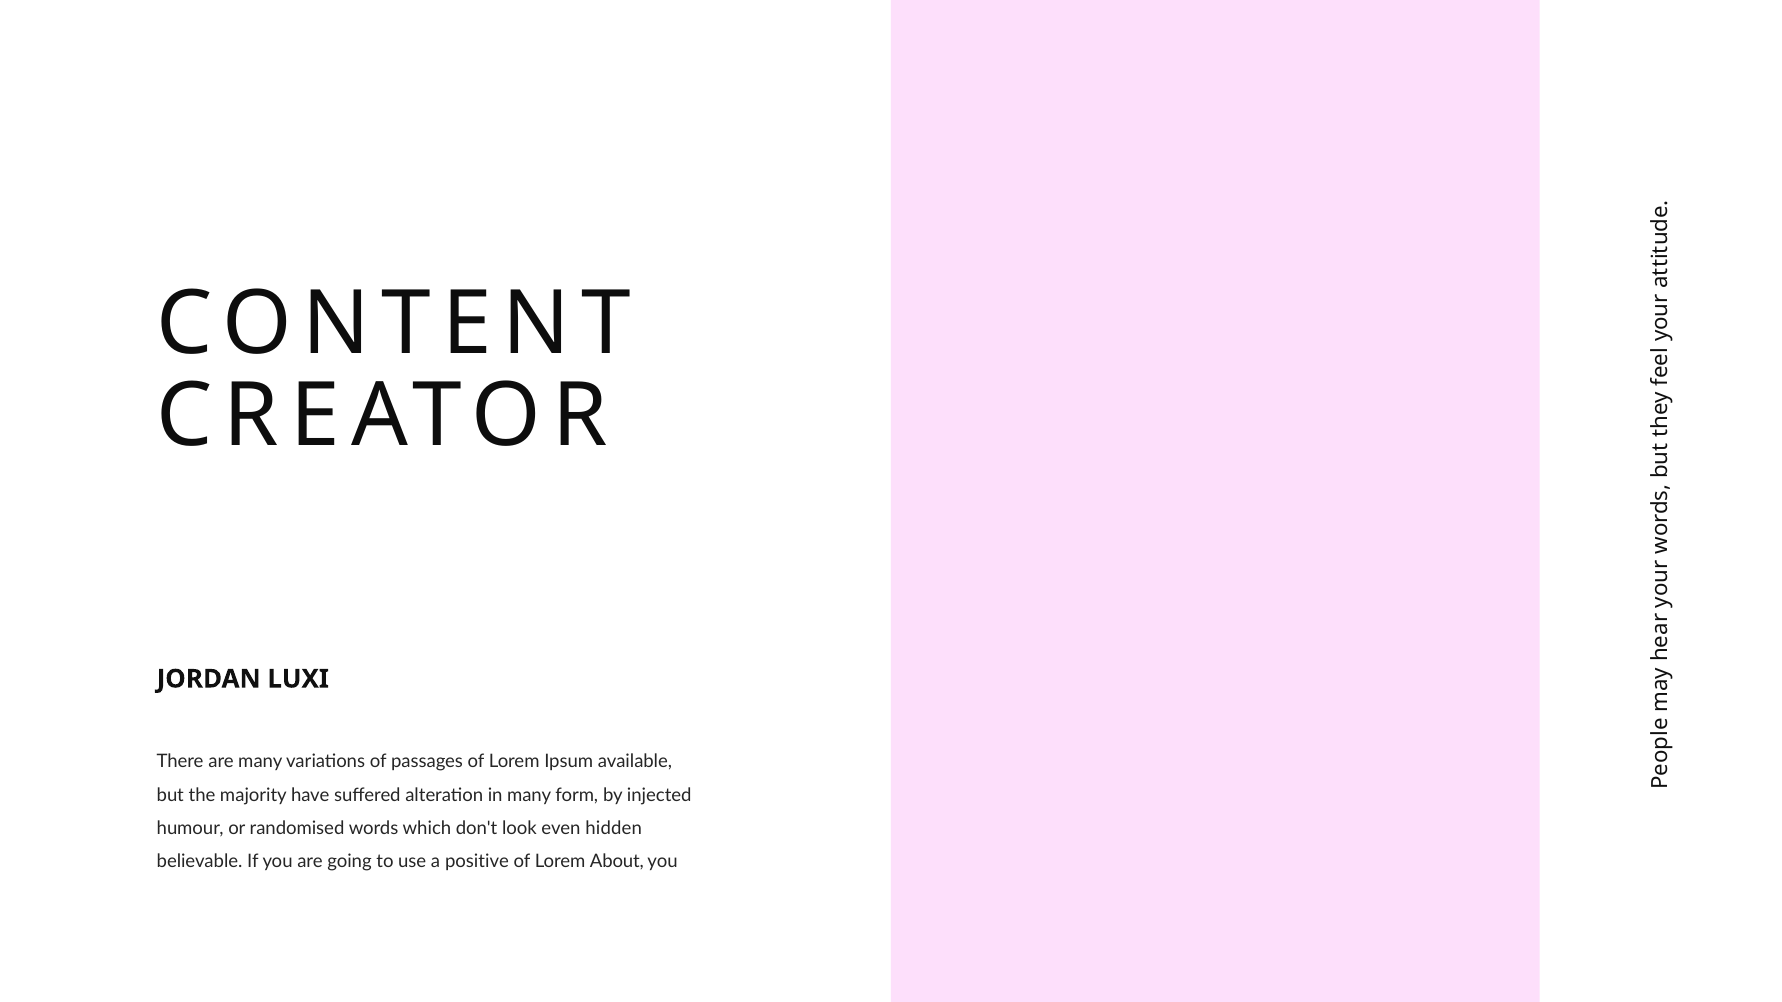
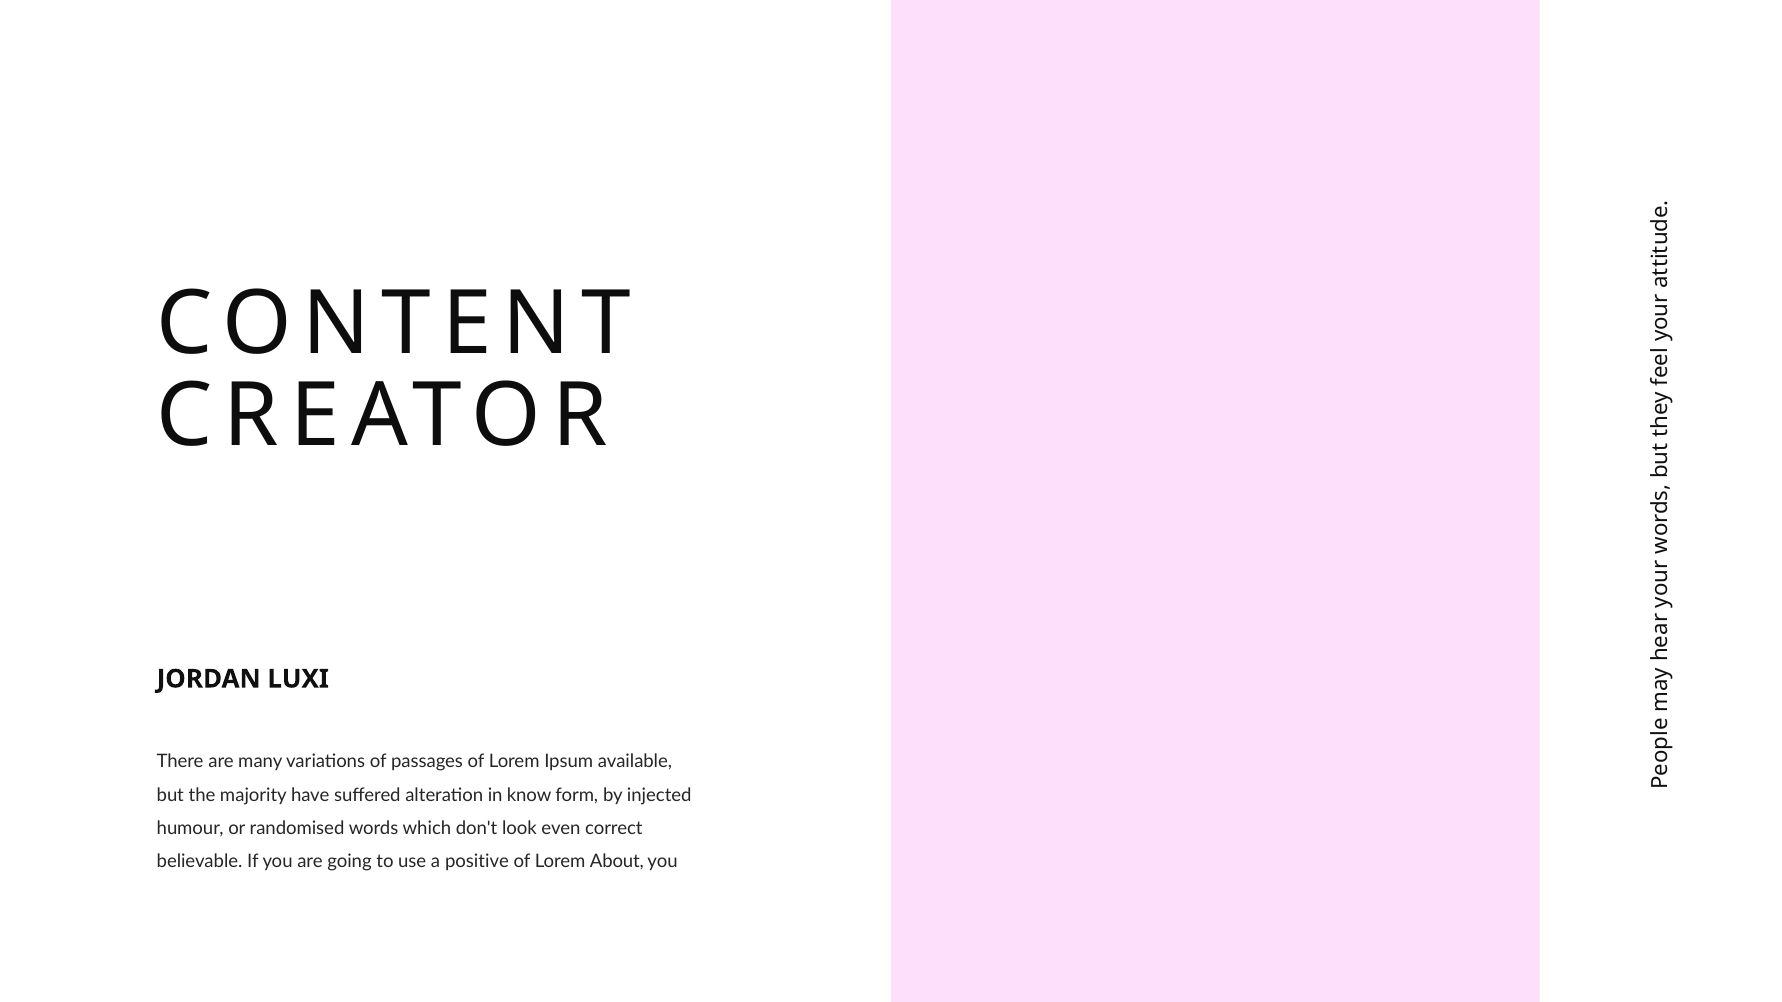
in many: many -> know (529, 795)
hidden: hidden -> correct (614, 829)
